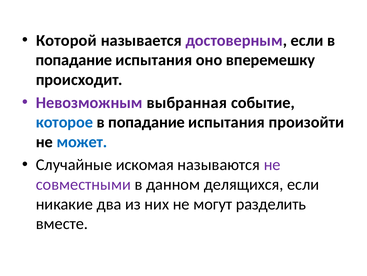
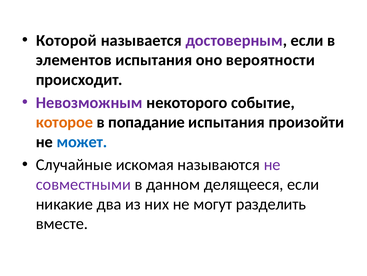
попадание: попадание -> элементов (74, 60)
вперемешку: вперемешку -> вероятности (270, 60)
выбранная: выбранная -> некоторого (187, 102)
которое colour: blue -> orange (64, 122)
делящихся: делящихся -> делящееся (244, 184)
